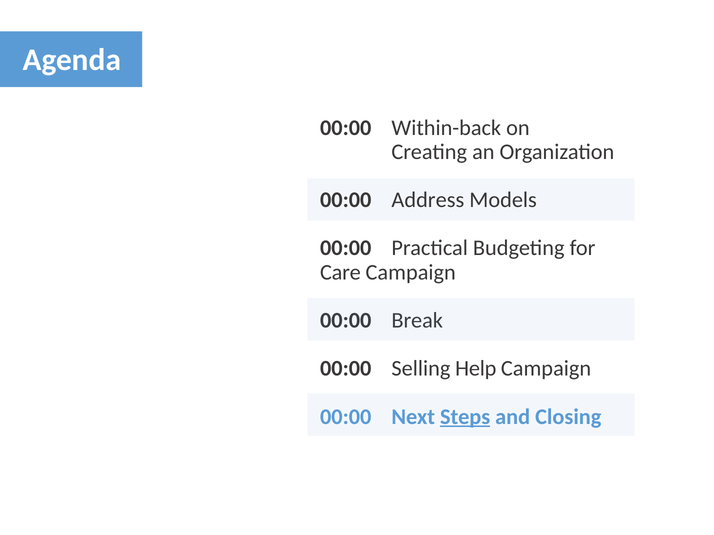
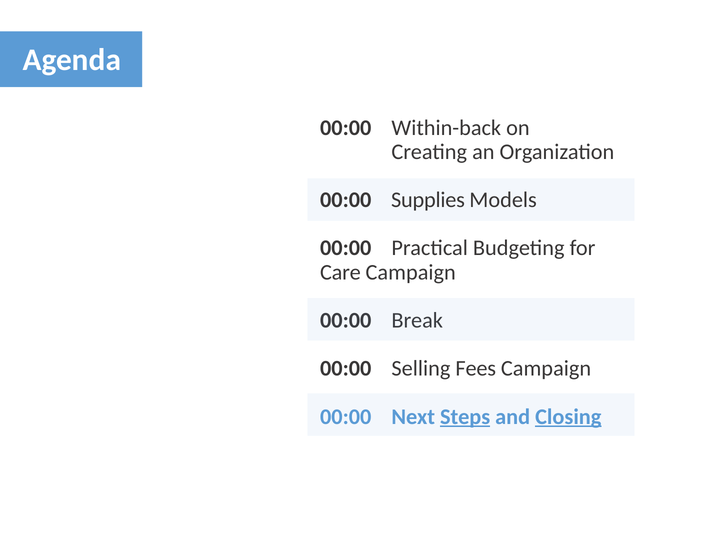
Address: Address -> Supplies (428, 200)
Help: Help -> Fees (476, 369)
Closing underline: none -> present (568, 417)
